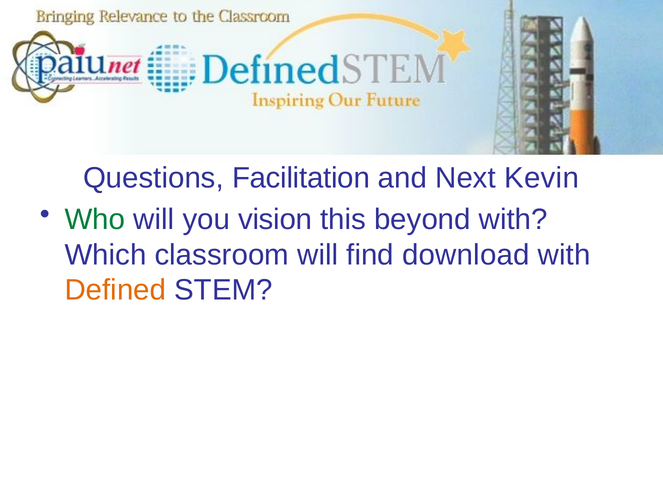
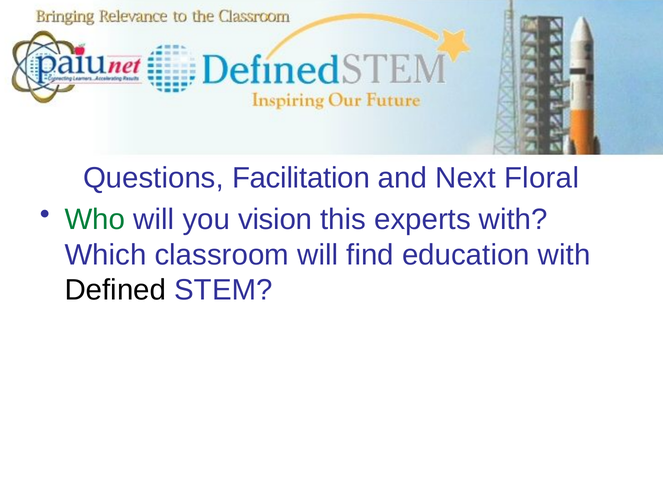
Kevin: Kevin -> Floral (542, 178)
beyond: beyond -> experts (422, 219)
download: download -> education (466, 254)
Defined colour: orange -> black (115, 290)
